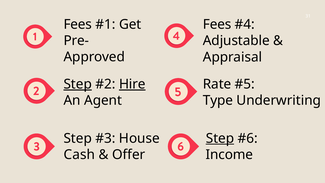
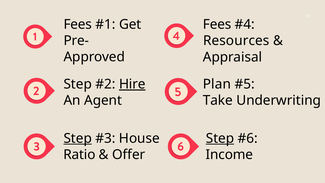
Adjustable: Adjustable -> Resources (236, 41)
Step underline: present -> none (78, 84)
Rate: Rate -> Plan (217, 84)
Type: Type -> Take (218, 100)
Step underline: none -> present (78, 138)
Cash: Cash -> Ratio (79, 154)
